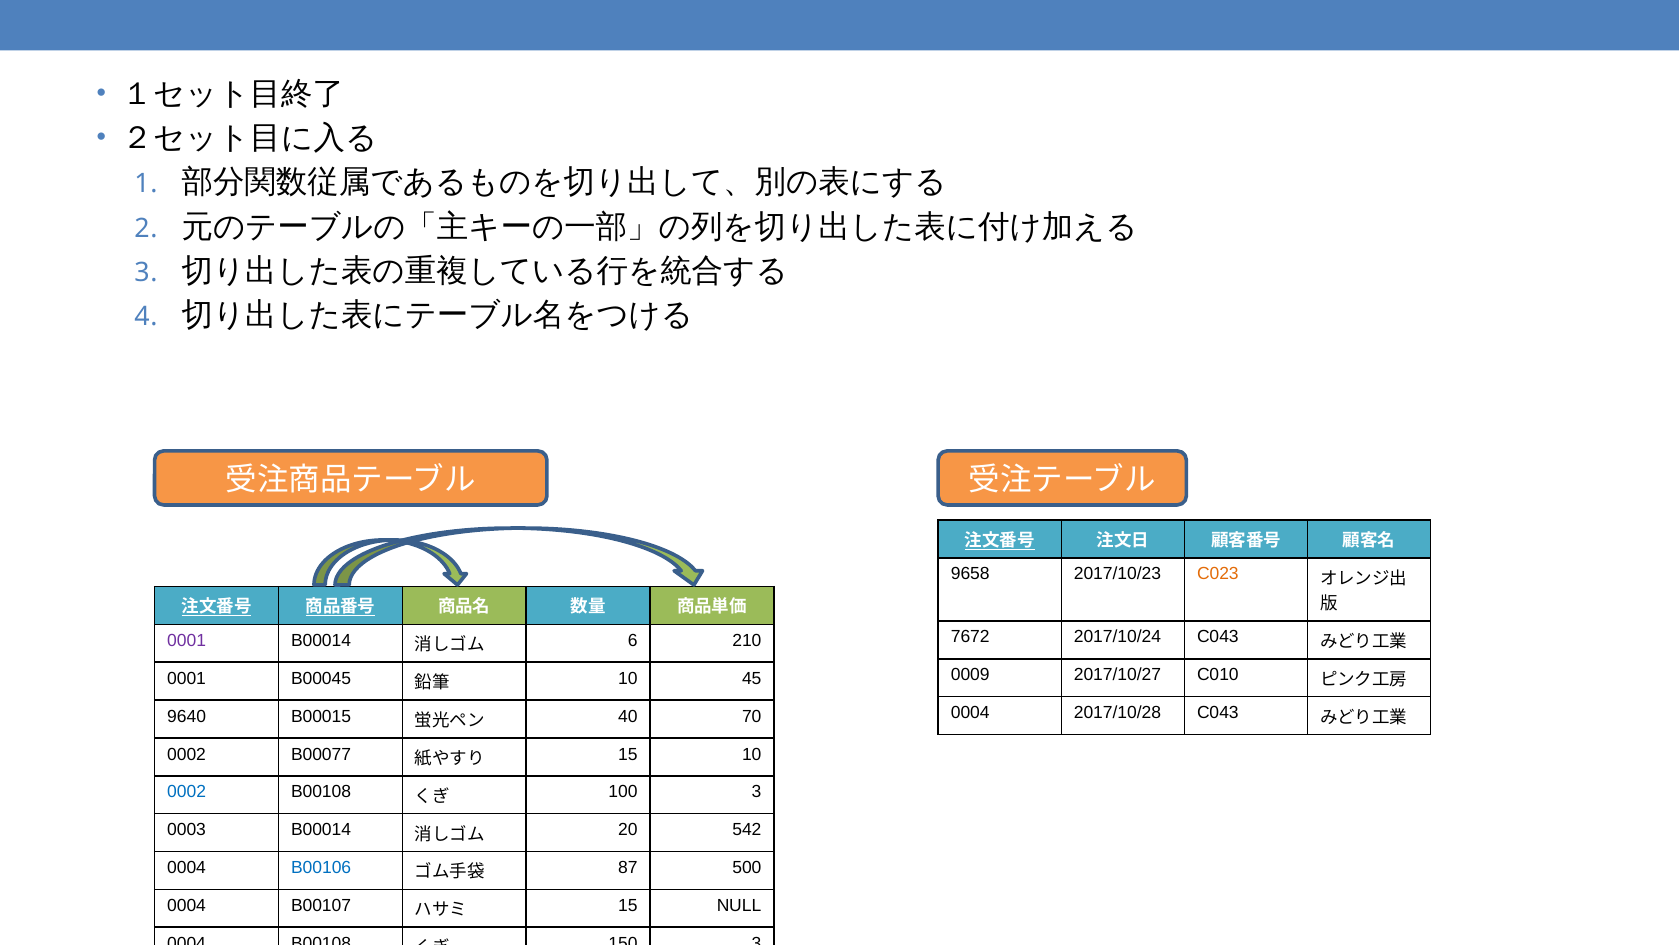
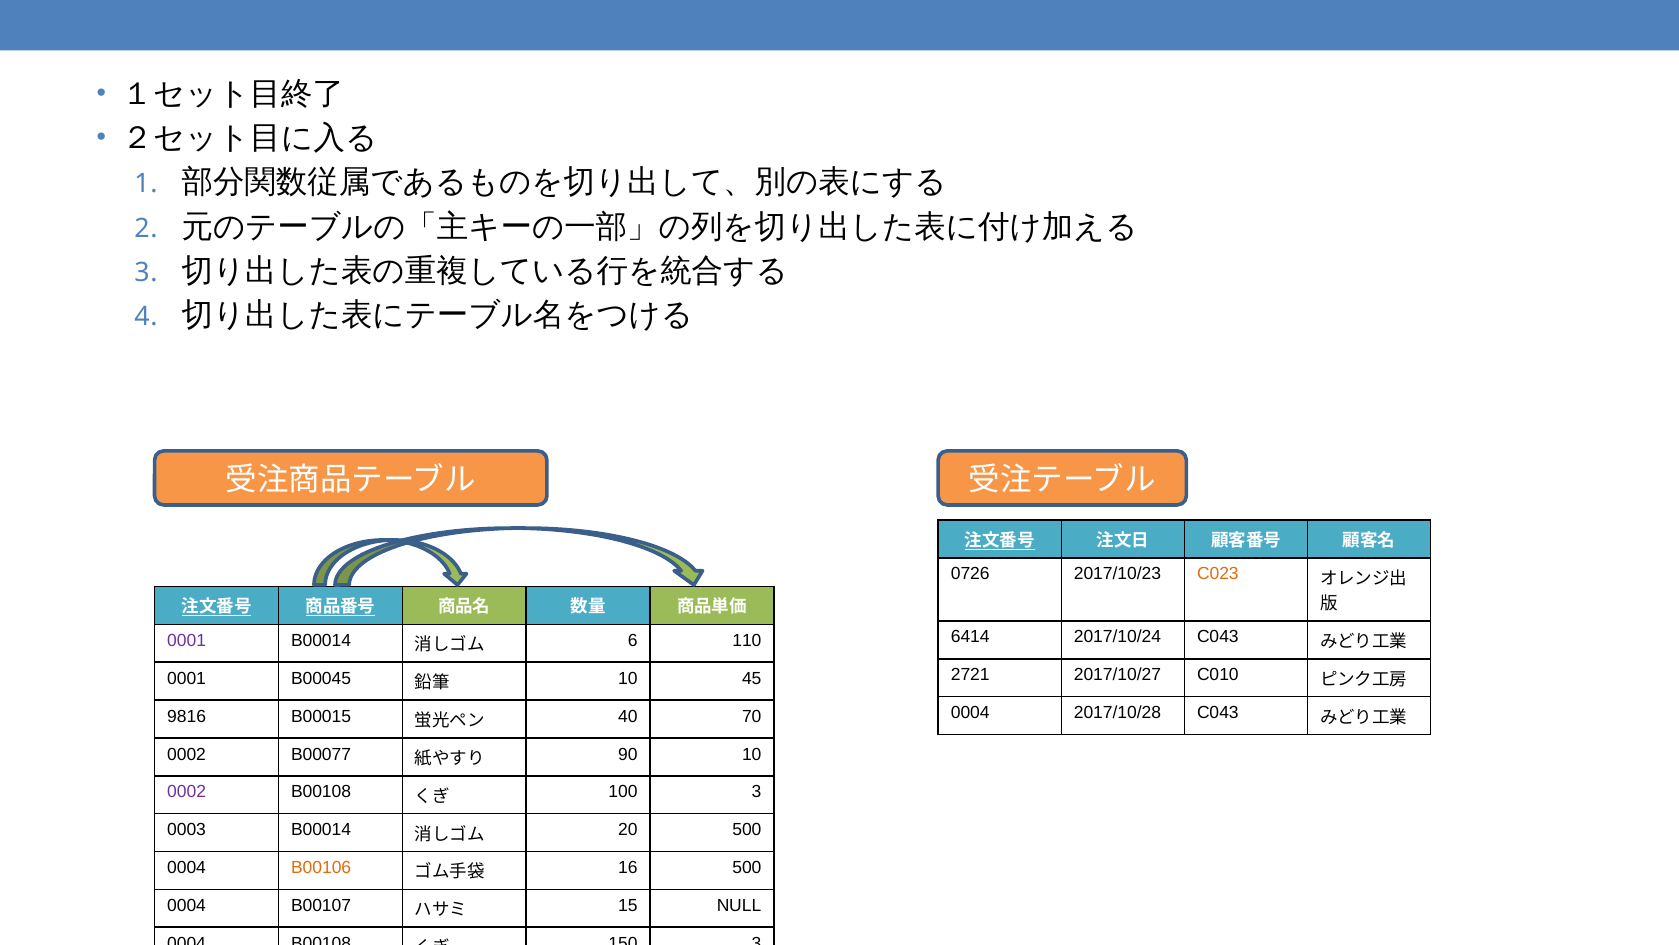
9658: 9658 -> 0726 (970, 574)
7672: 7672 -> 6414 (970, 637)
210: 210 -> 110 (747, 640)
0009: 0009 -> 2721 (970, 675)
9640: 9640 -> 9816 (187, 716)
15: 15 -> 90 (628, 754)
0002 colour: blue -> purple (187, 792)
20 542: 542 -> 500 (747, 829)
B00106 colour: blue -> orange (321, 867)
87: 87 -> 16 (628, 867)
